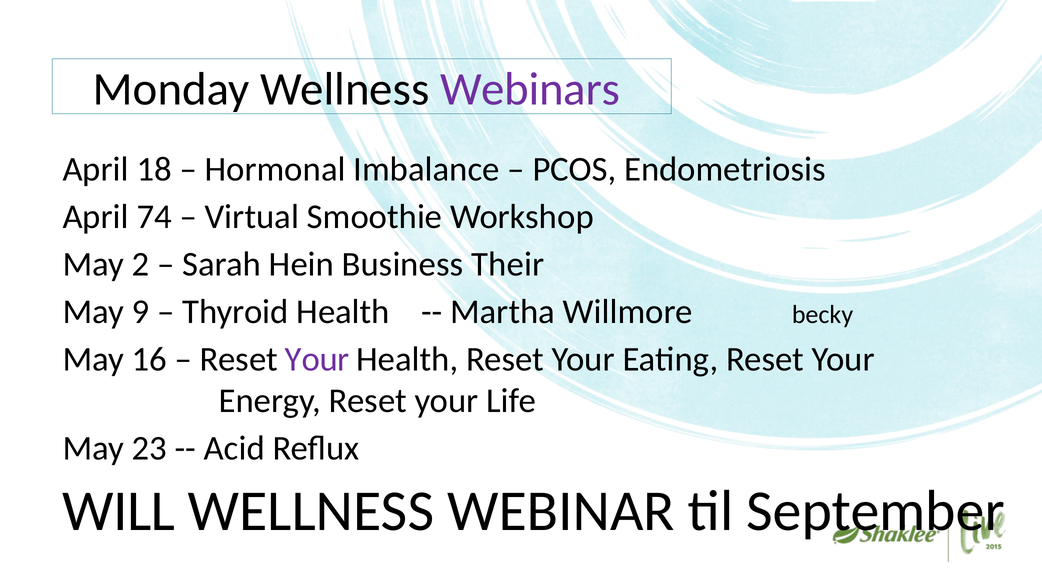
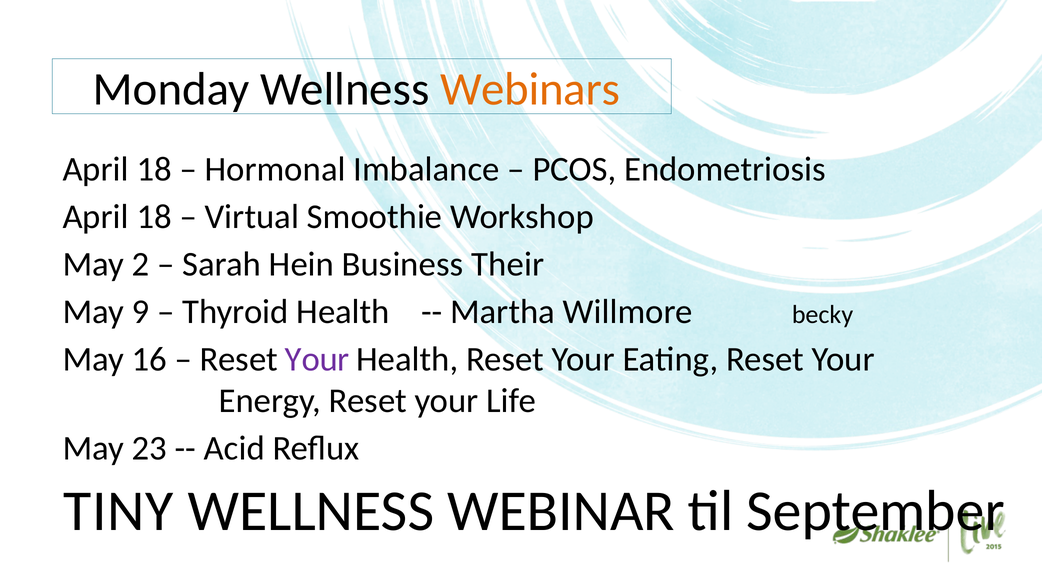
Webinars colour: purple -> orange (530, 89)
74: 74 -> 18 (154, 217)
WILL: WILL -> TINY (118, 511)
